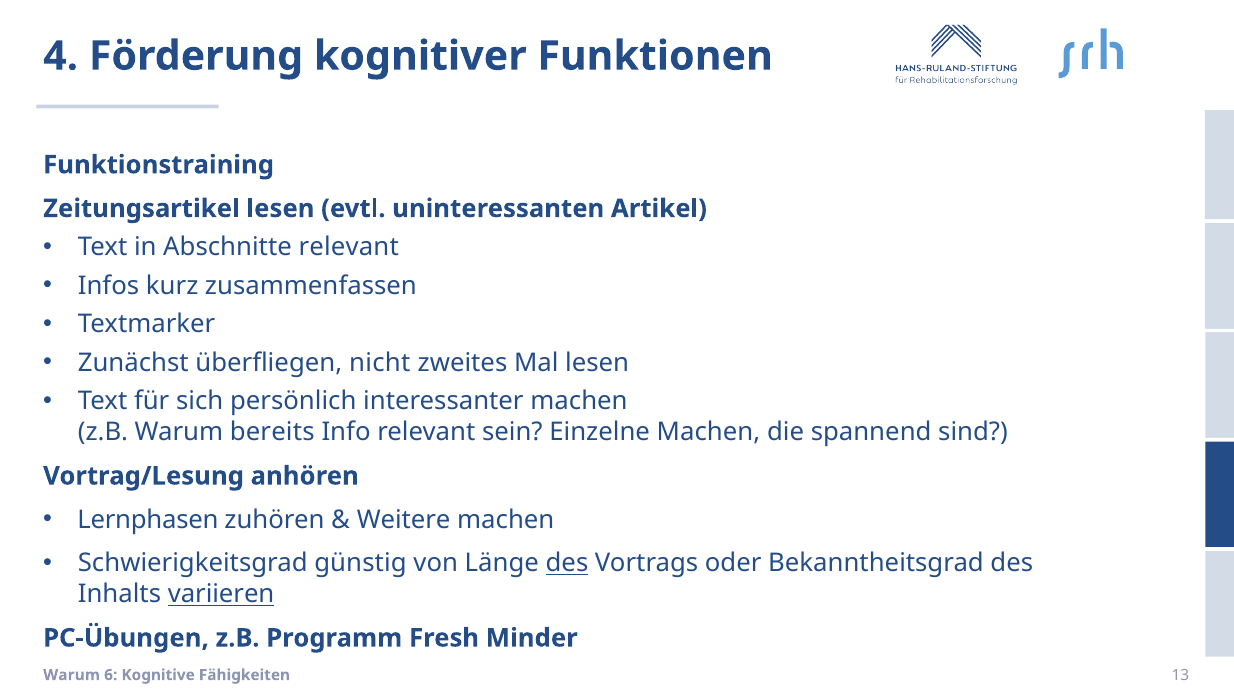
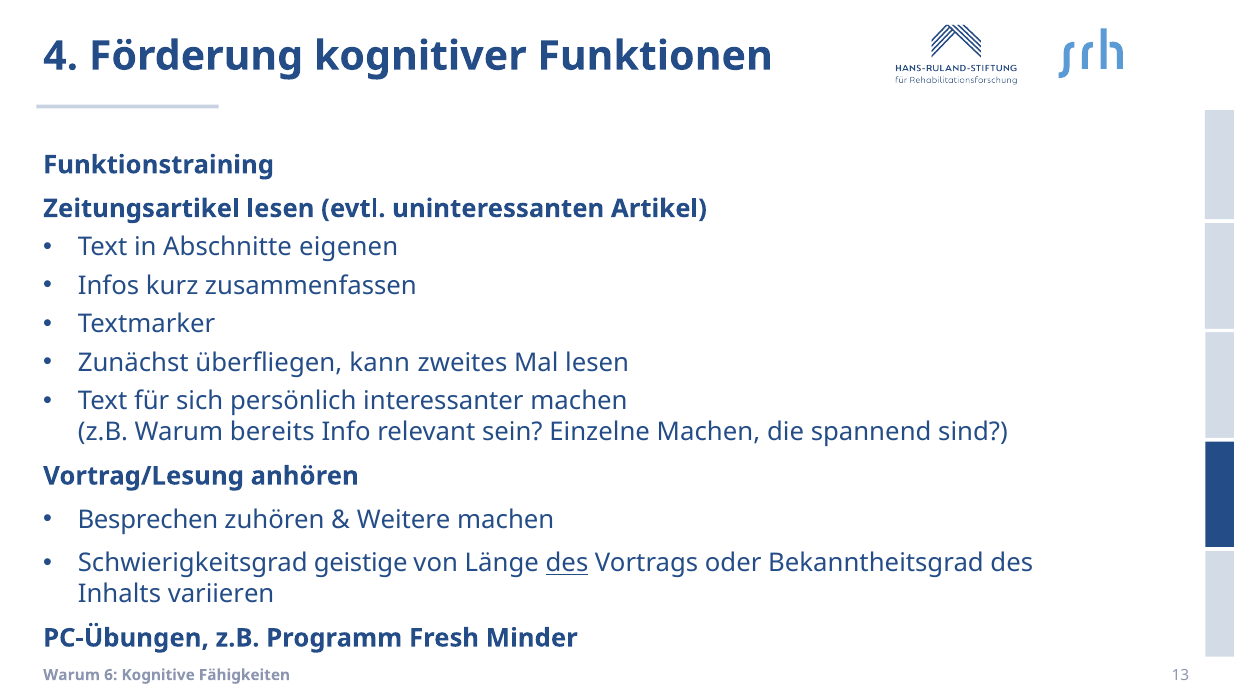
Abschnitte relevant: relevant -> eigenen (349, 247)
nicht: nicht -> kann (380, 363)
Lernphasen: Lernphasen -> Besprechen (148, 520)
günstig: günstig -> geistige (361, 564)
variieren underline: present -> none (221, 594)
